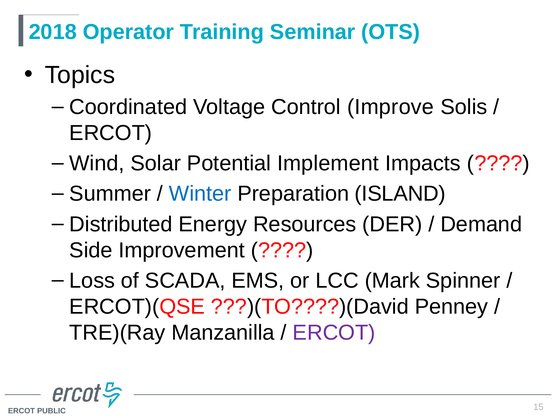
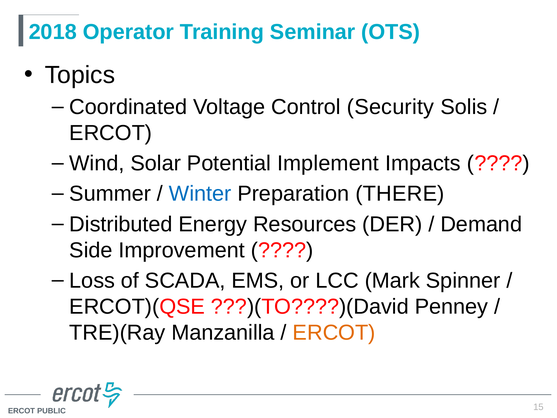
Improve: Improve -> Security (391, 107)
ISLAND: ISLAND -> THERE (400, 194)
ERCOT colour: purple -> orange (334, 332)
